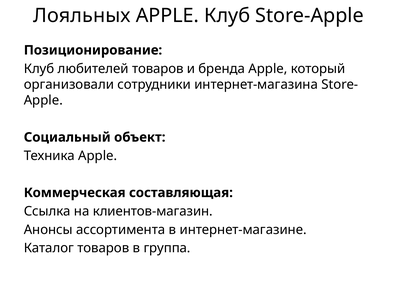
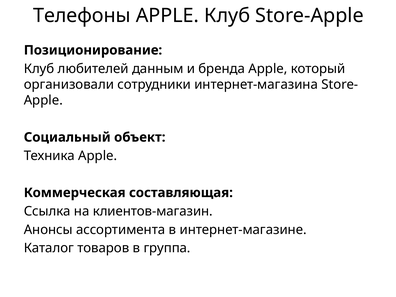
Лояльных: Лояльных -> Телефоны (82, 16)
любителей товаров: товаров -> данным (158, 69)
